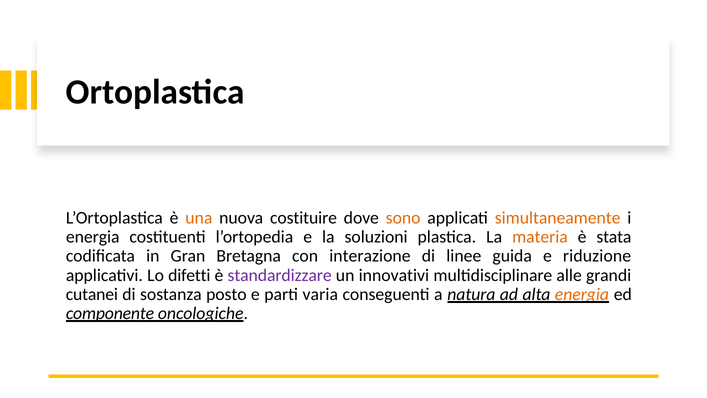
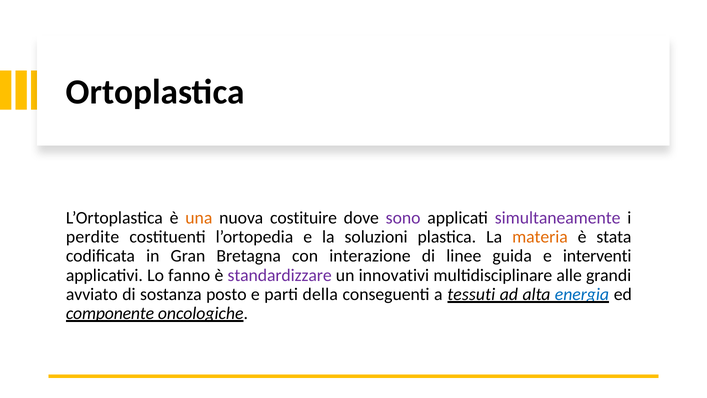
sono colour: orange -> purple (403, 218)
simultaneamente colour: orange -> purple (558, 218)
energia: energia -> perdite (93, 237)
riduzione: riduzione -> interventi (597, 256)
difetti: difetti -> fanno (189, 275)
cutanei: cutanei -> avviato (92, 294)
varia: varia -> della (320, 294)
natura: natura -> tessuti (471, 294)
energia colour: orange -> blue (582, 294)
